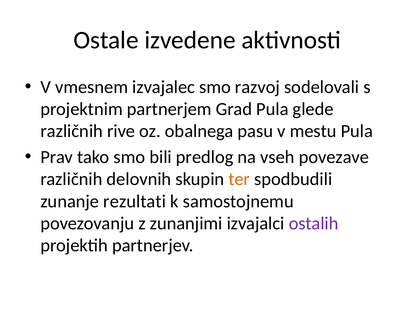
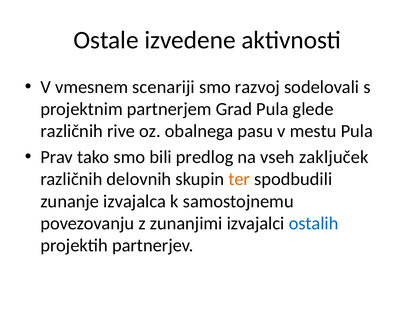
izvajalec: izvajalec -> scenariji (164, 87)
povezave: povezave -> zaključek (334, 157)
rezultati: rezultati -> izvajalca (135, 201)
ostalih colour: purple -> blue (314, 224)
